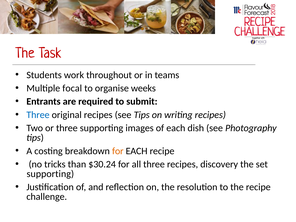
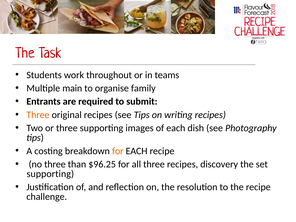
focal: focal -> main (72, 88)
weeks: weeks -> family (143, 88)
Three colour: blue -> orange (38, 115)
no tricks: tricks -> three (55, 164)
$30.24: $30.24 -> $96.25 (102, 164)
